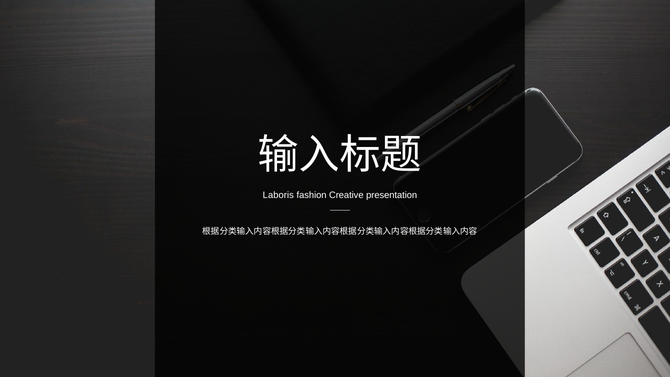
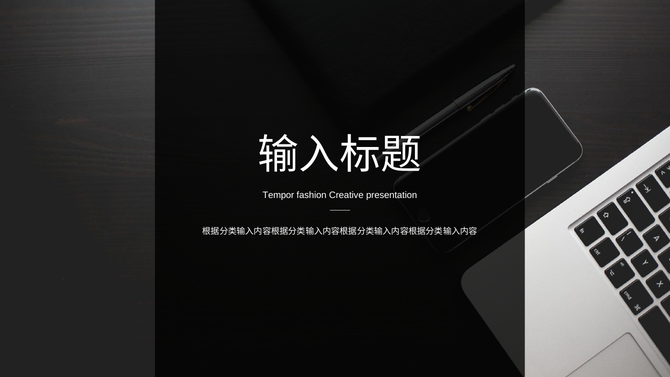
Laboris: Laboris -> Tempor (278, 195)
